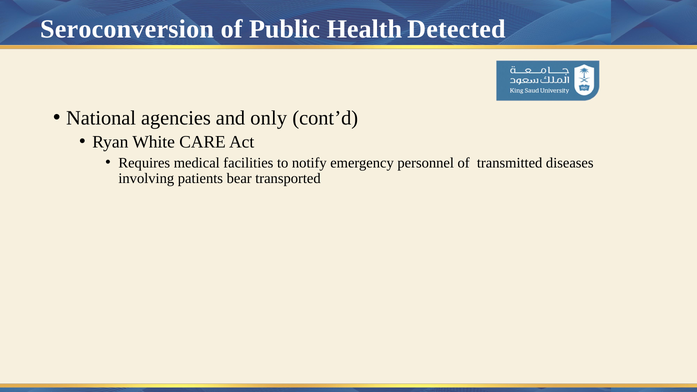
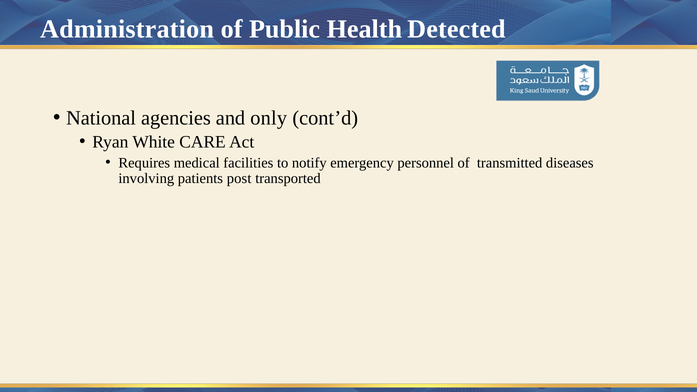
Seroconversion: Seroconversion -> Administration (127, 29)
bear: bear -> post (239, 178)
